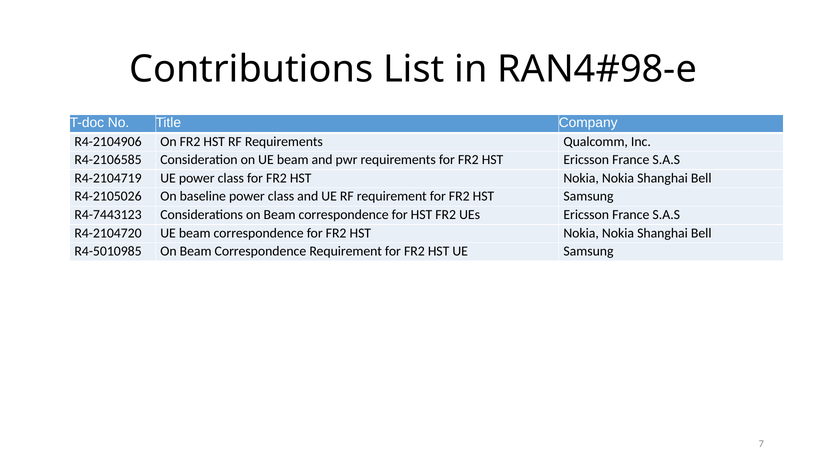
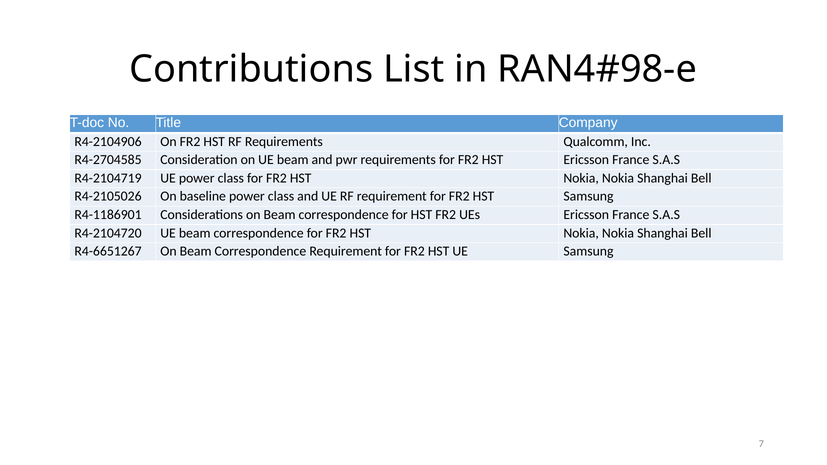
R4-2106585: R4-2106585 -> R4-2704585 (108, 160)
R4-7443123: R4-7443123 -> R4-1186901 (108, 215)
R4-5010985: R4-5010985 -> R4-6651267 (108, 251)
